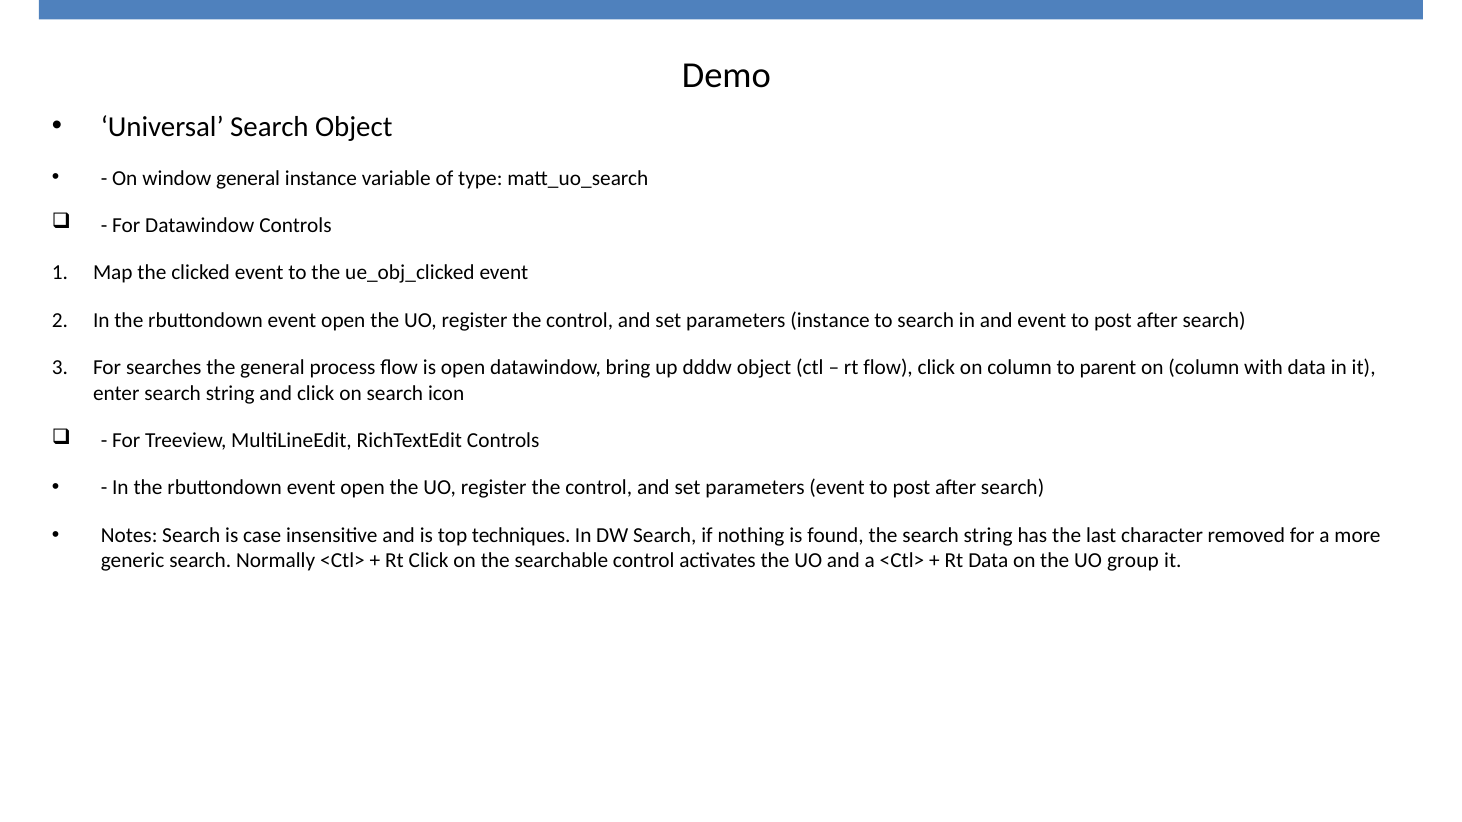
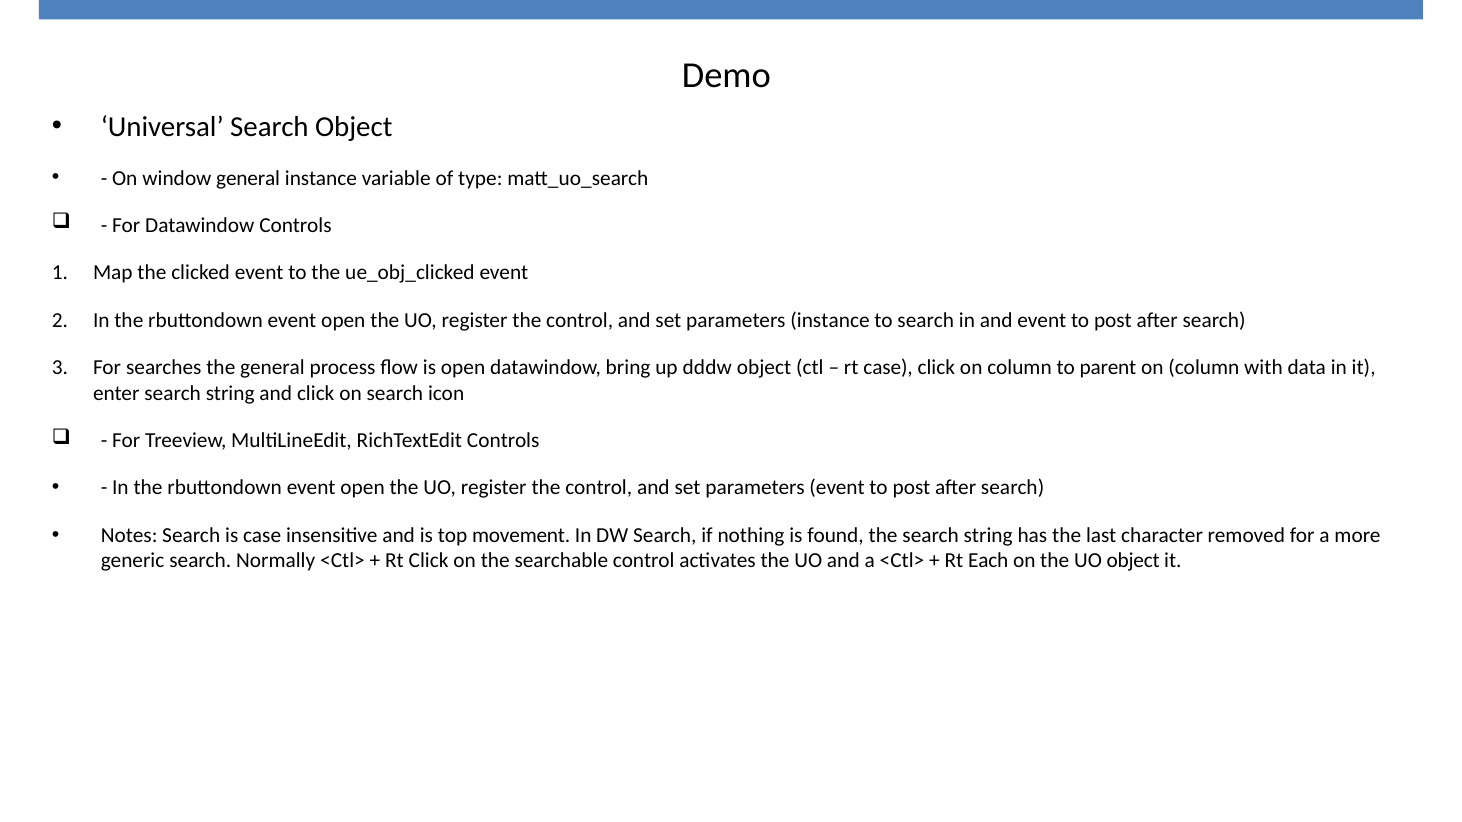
rt flow: flow -> case (888, 368)
techniques: techniques -> movement (521, 535)
Rt Data: Data -> Each (988, 561)
UO group: group -> object (1133, 561)
